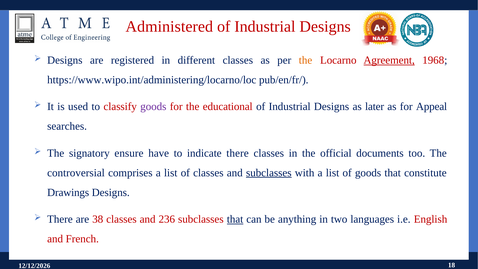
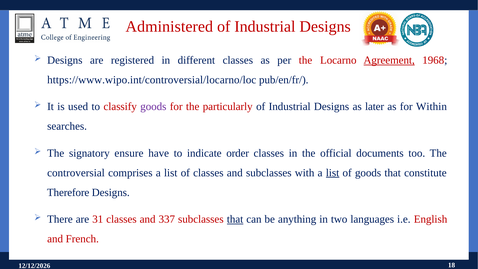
the colour: orange -> red (306, 60)
https://www.wipo.int/administering/locarno/loc: https://www.wipo.int/administering/locarno/loc -> https://www.wipo.int/controversial/locarno/loc (152, 80)
educational: educational -> particularly (228, 107)
Appeal: Appeal -> Within (431, 107)
indicate there: there -> order (238, 153)
subclasses underline: present -> none (269, 173)
list underline: none -> present (333, 173)
Drawings: Drawings -> Therefore (68, 192)
38: 38 -> 31 (98, 219)
236: 236 -> 337 (167, 219)
